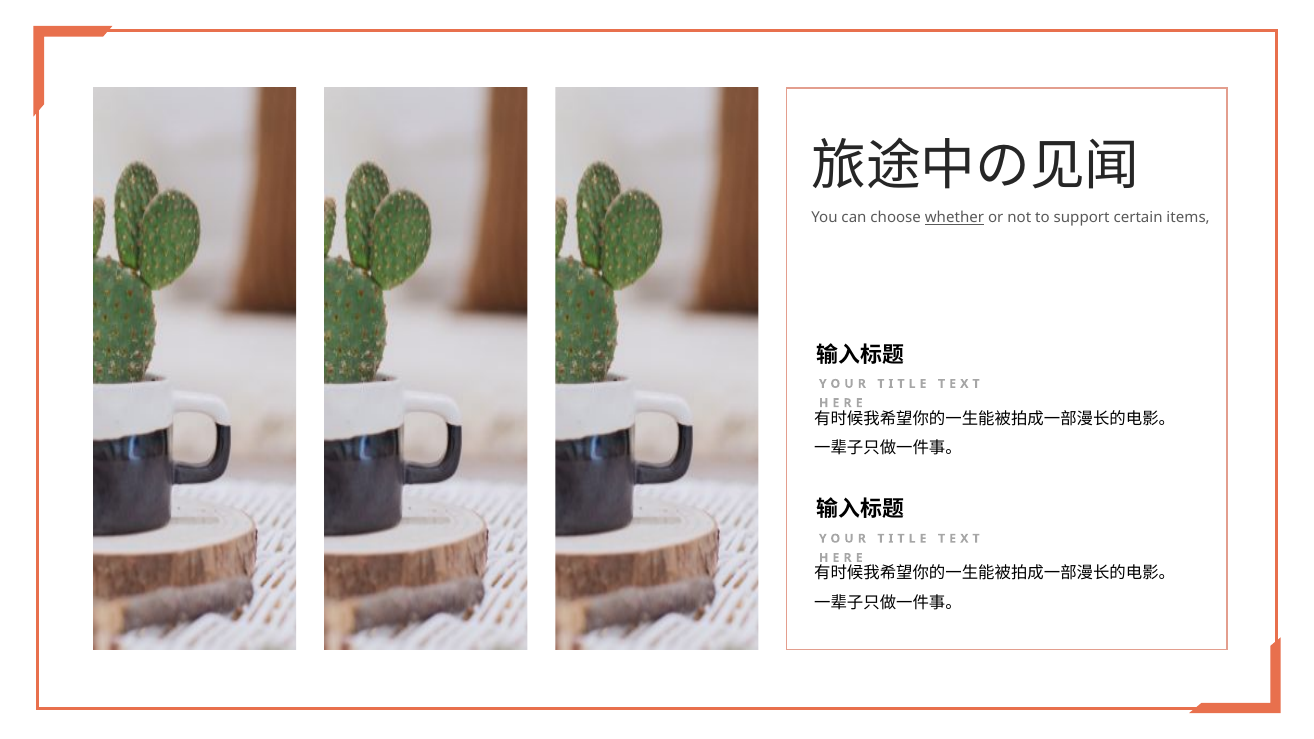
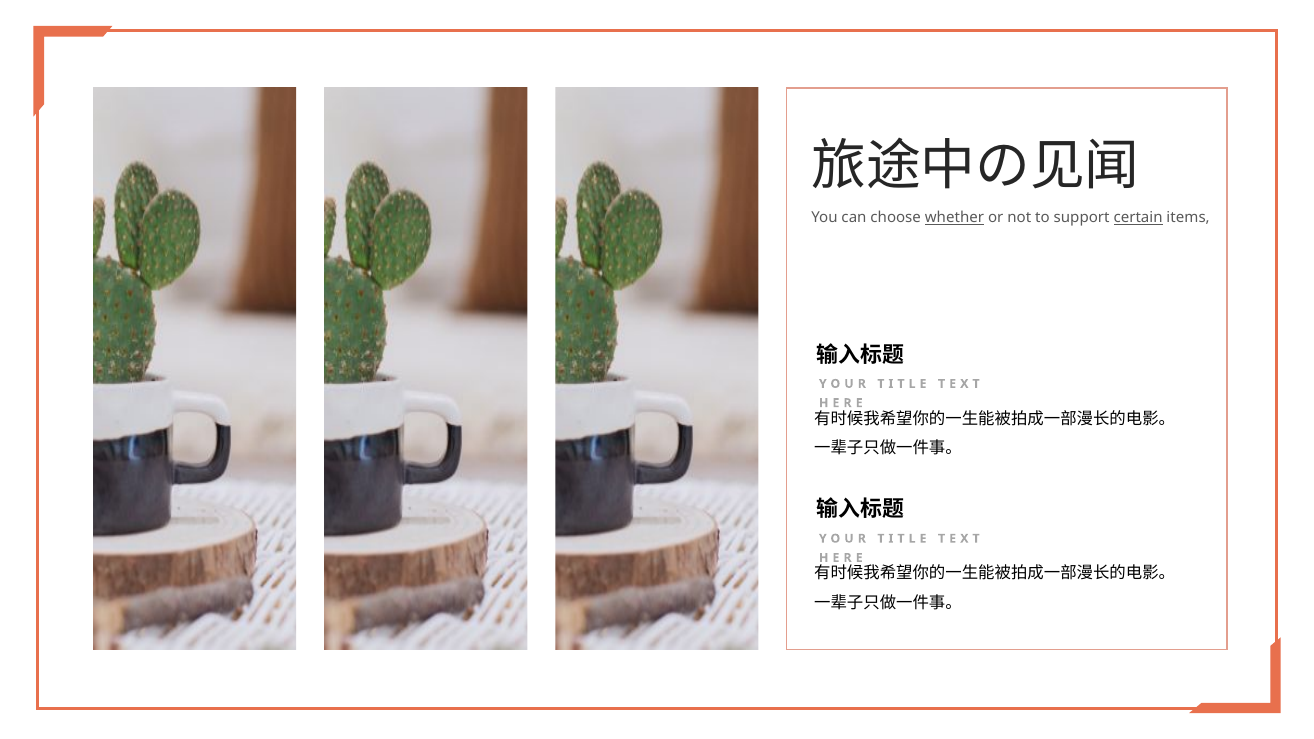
certain underline: none -> present (1138, 218)
